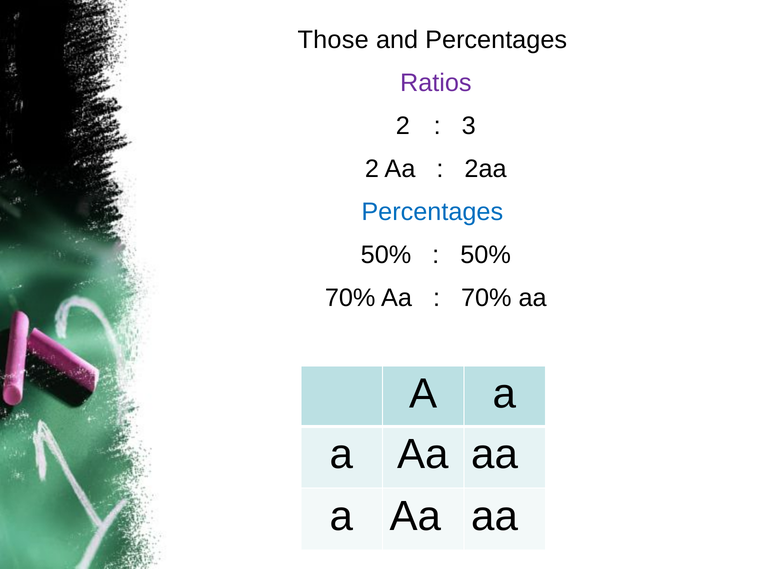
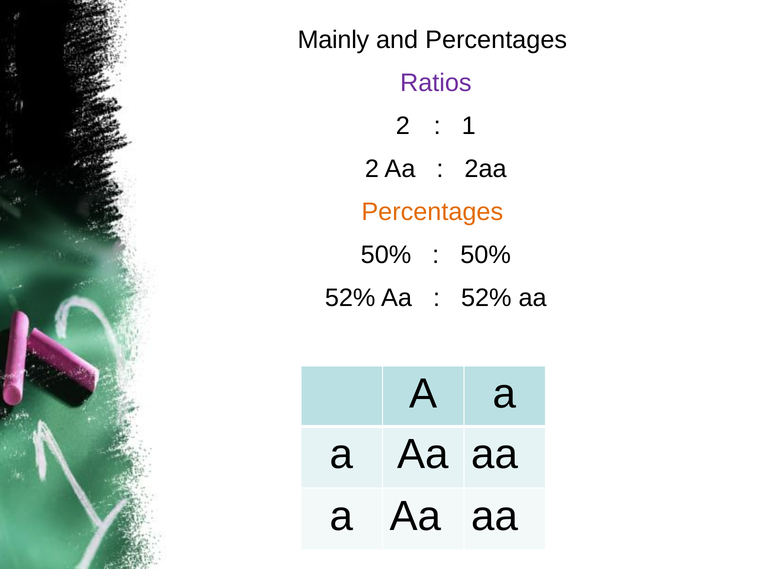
Those: Those -> Mainly (333, 40)
3: 3 -> 1 (469, 126)
Percentages colour: blue -> orange (432, 212)
70%: 70% -> 52% (350, 298)
70%: 70% -> 52% (486, 298)
